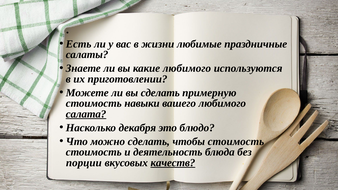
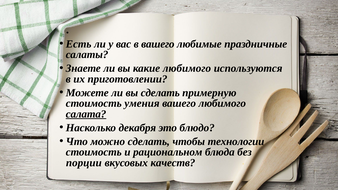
в жизни: жизни -> вашего (158, 44)
навыки: навыки -> умения (142, 103)
чтобы стоимость: стоимость -> технологии (236, 142)
деятельность: деятельность -> рациональном (168, 152)
качеств underline: present -> none (173, 163)
